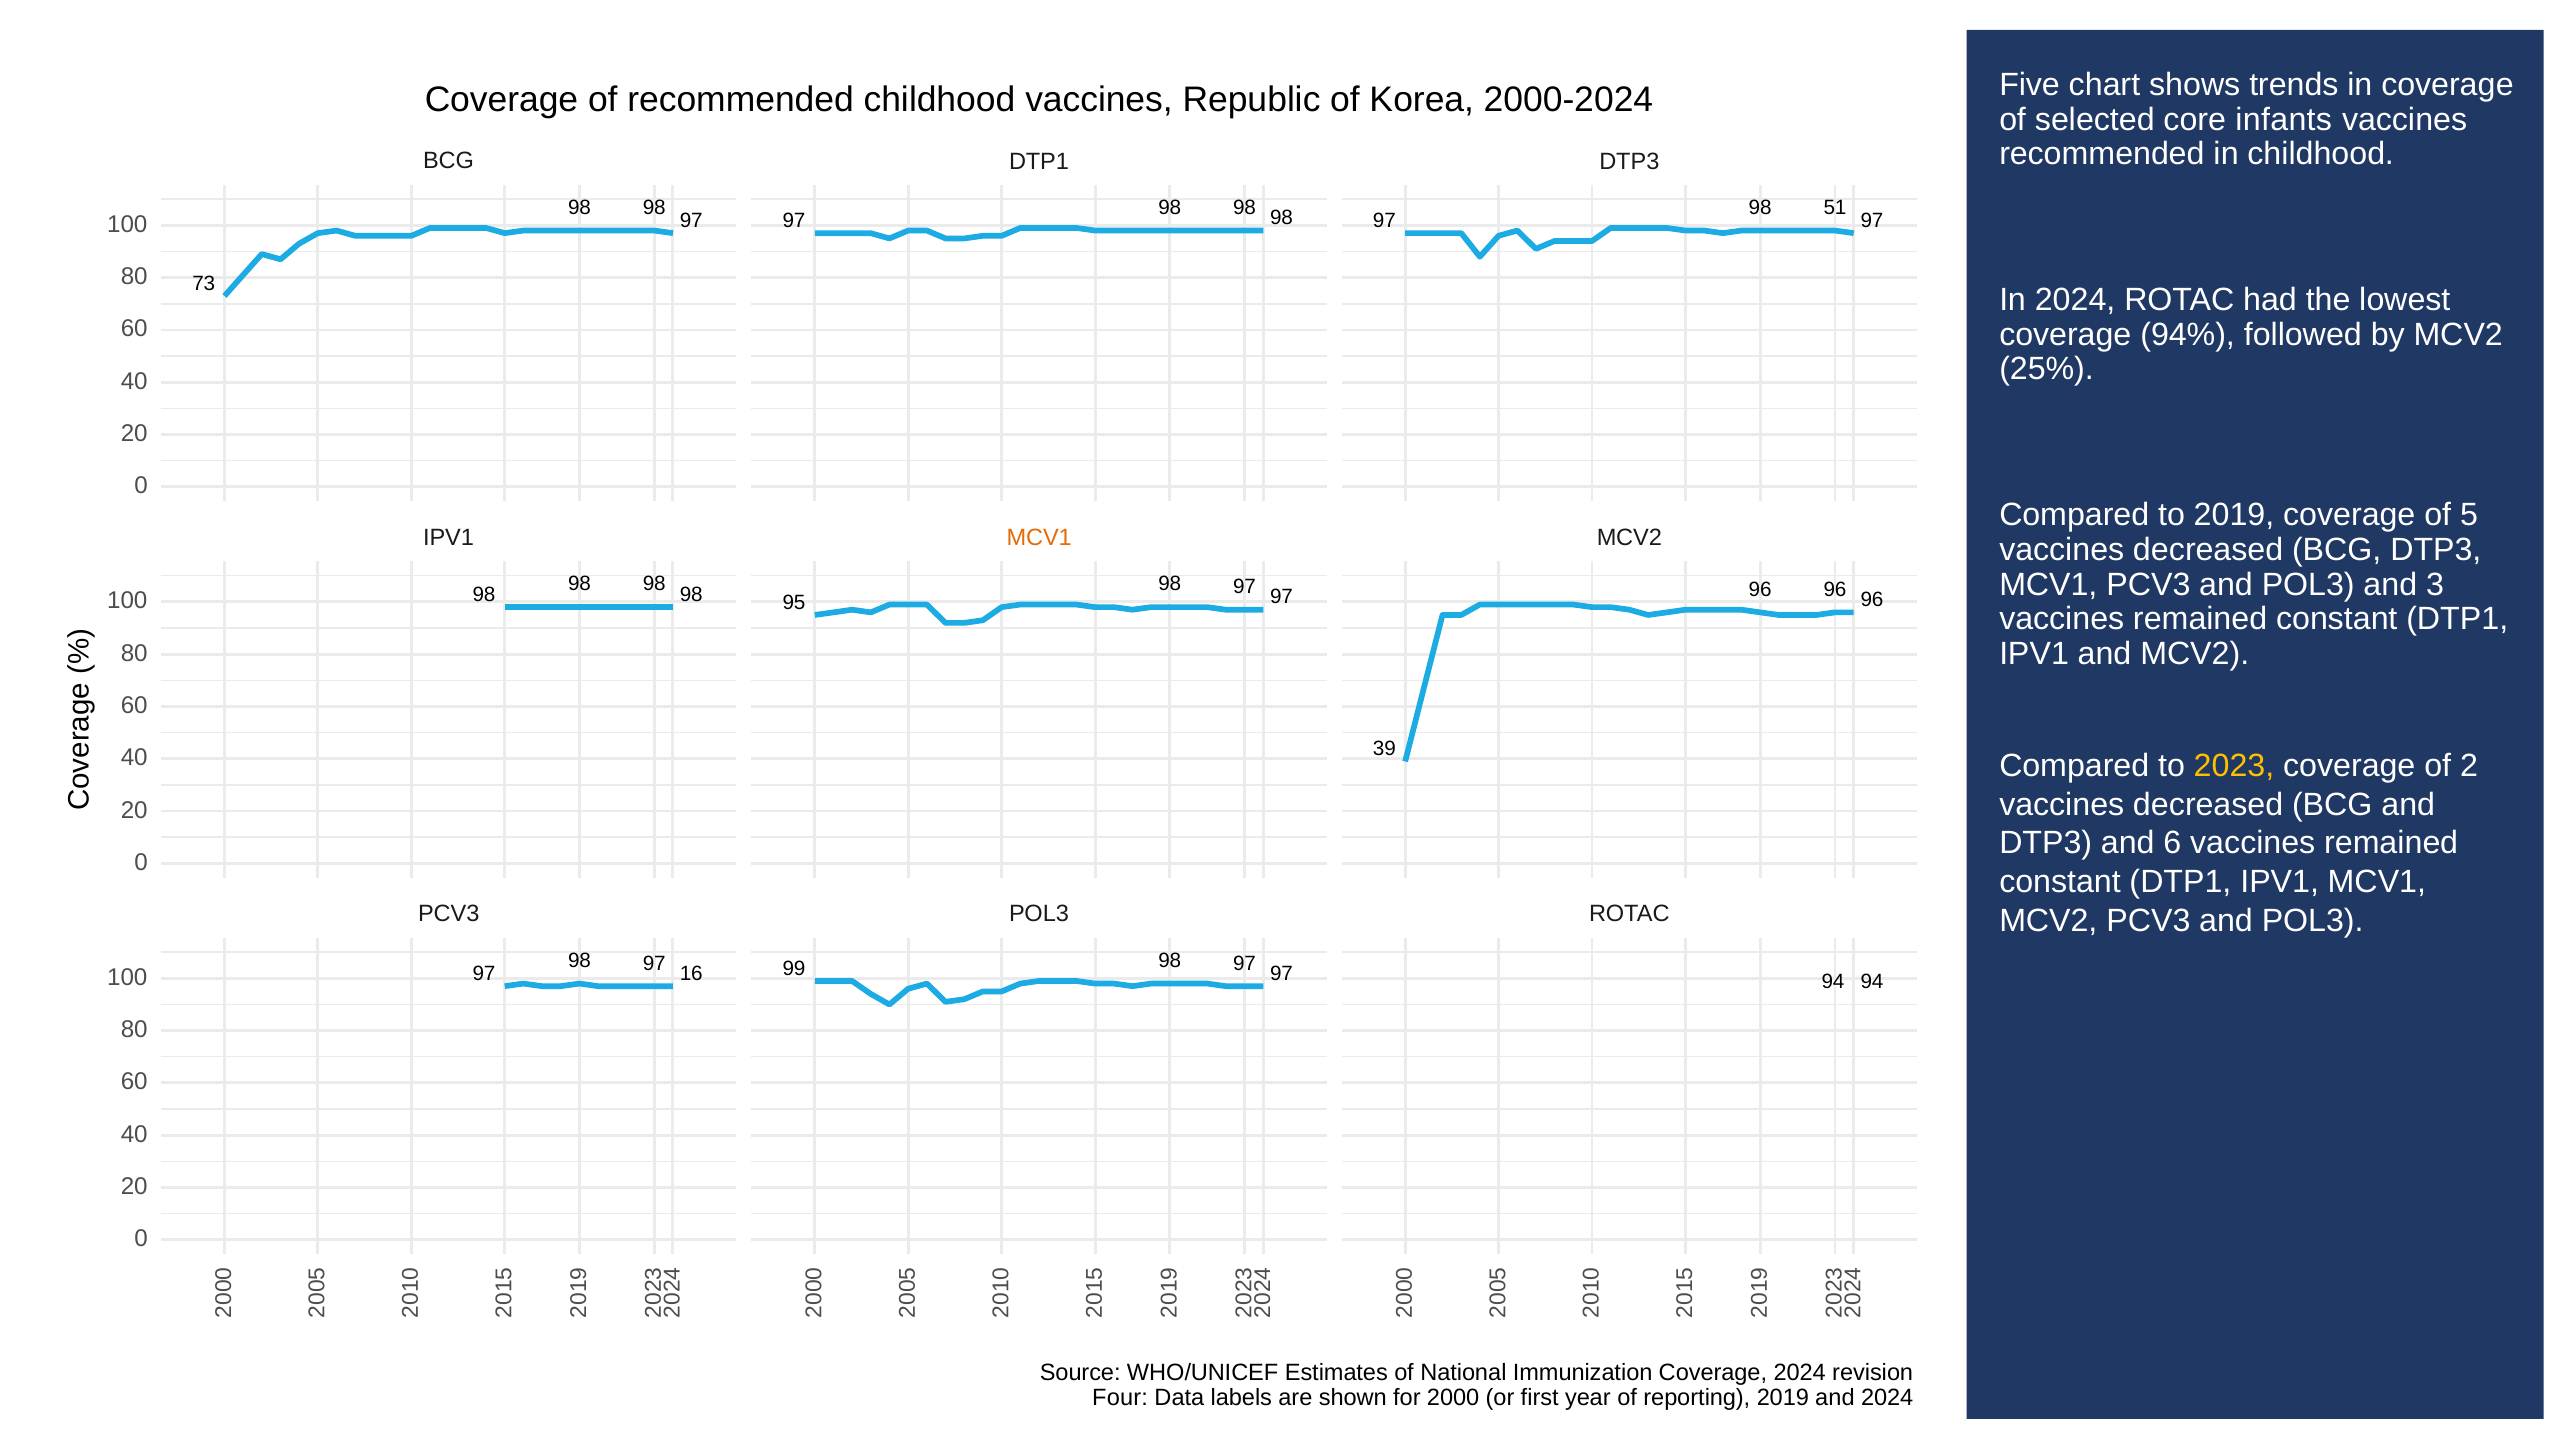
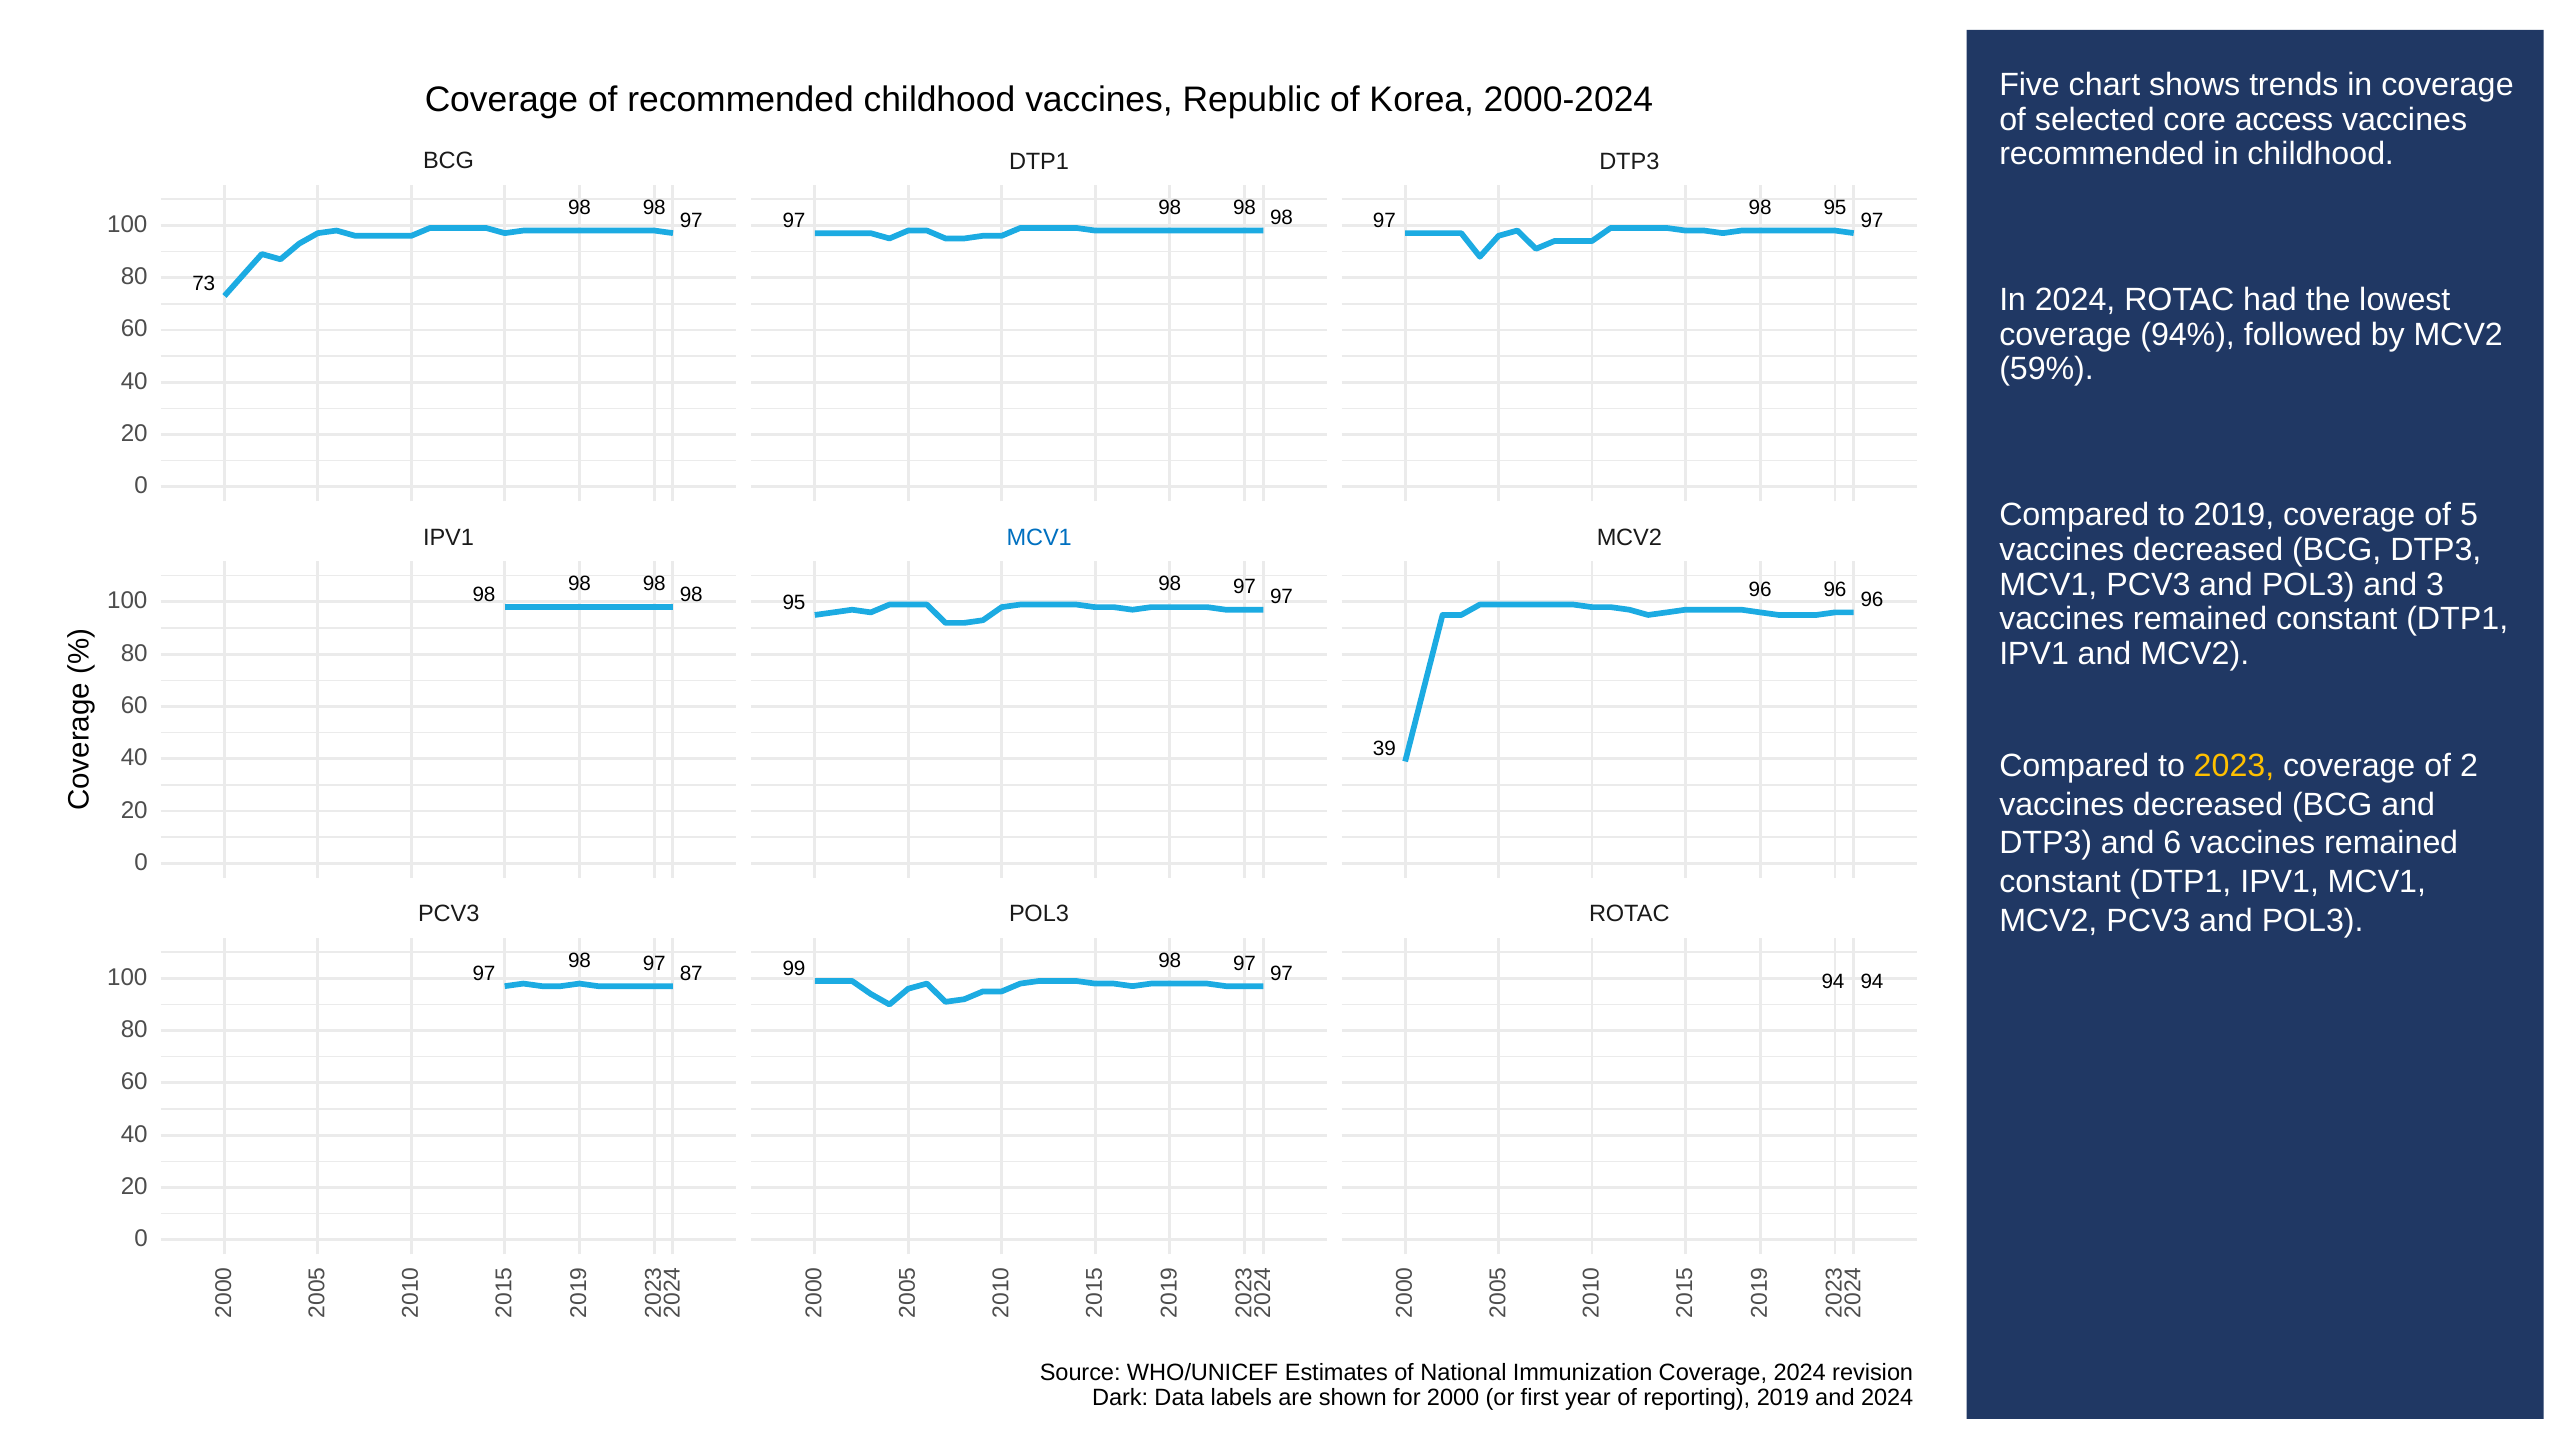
infants: infants -> access (2284, 119)
51: 51 -> 95 (1835, 208)
25%: 25% -> 59% (2047, 369)
MCV1 colour: orange -> blue (1039, 538)
16: 16 -> 87 (691, 974)
Four: Four -> Dark (1120, 1398)
